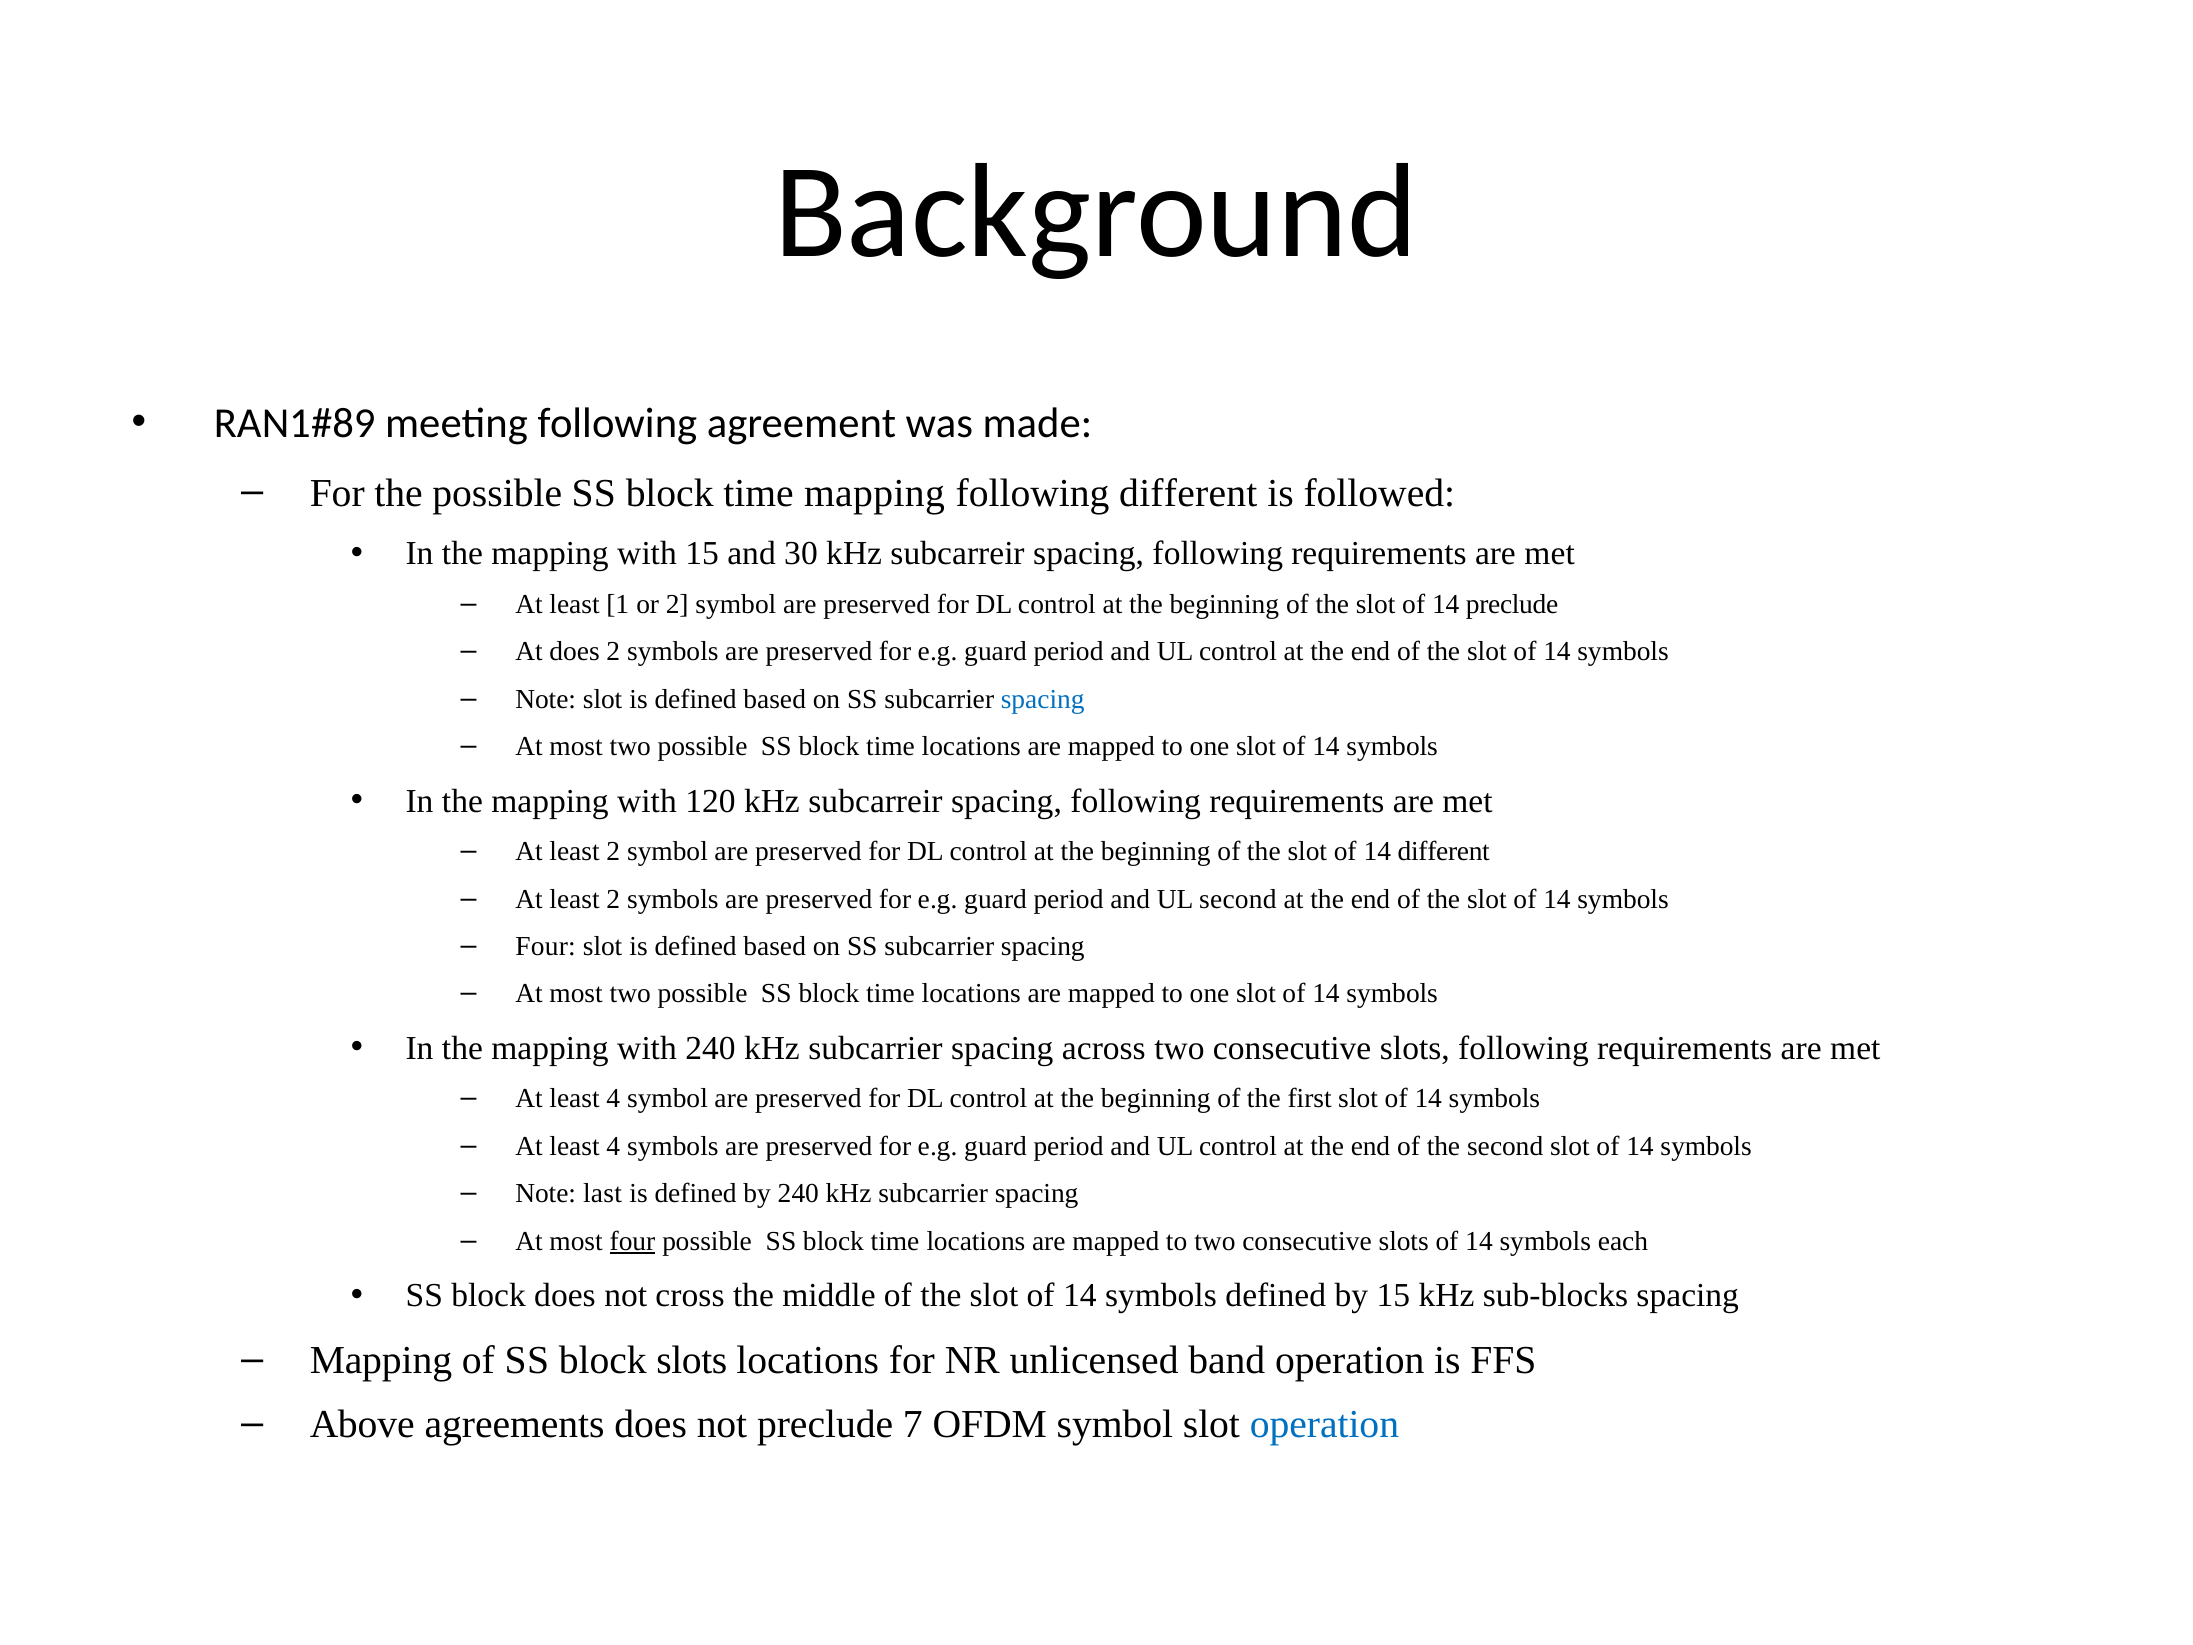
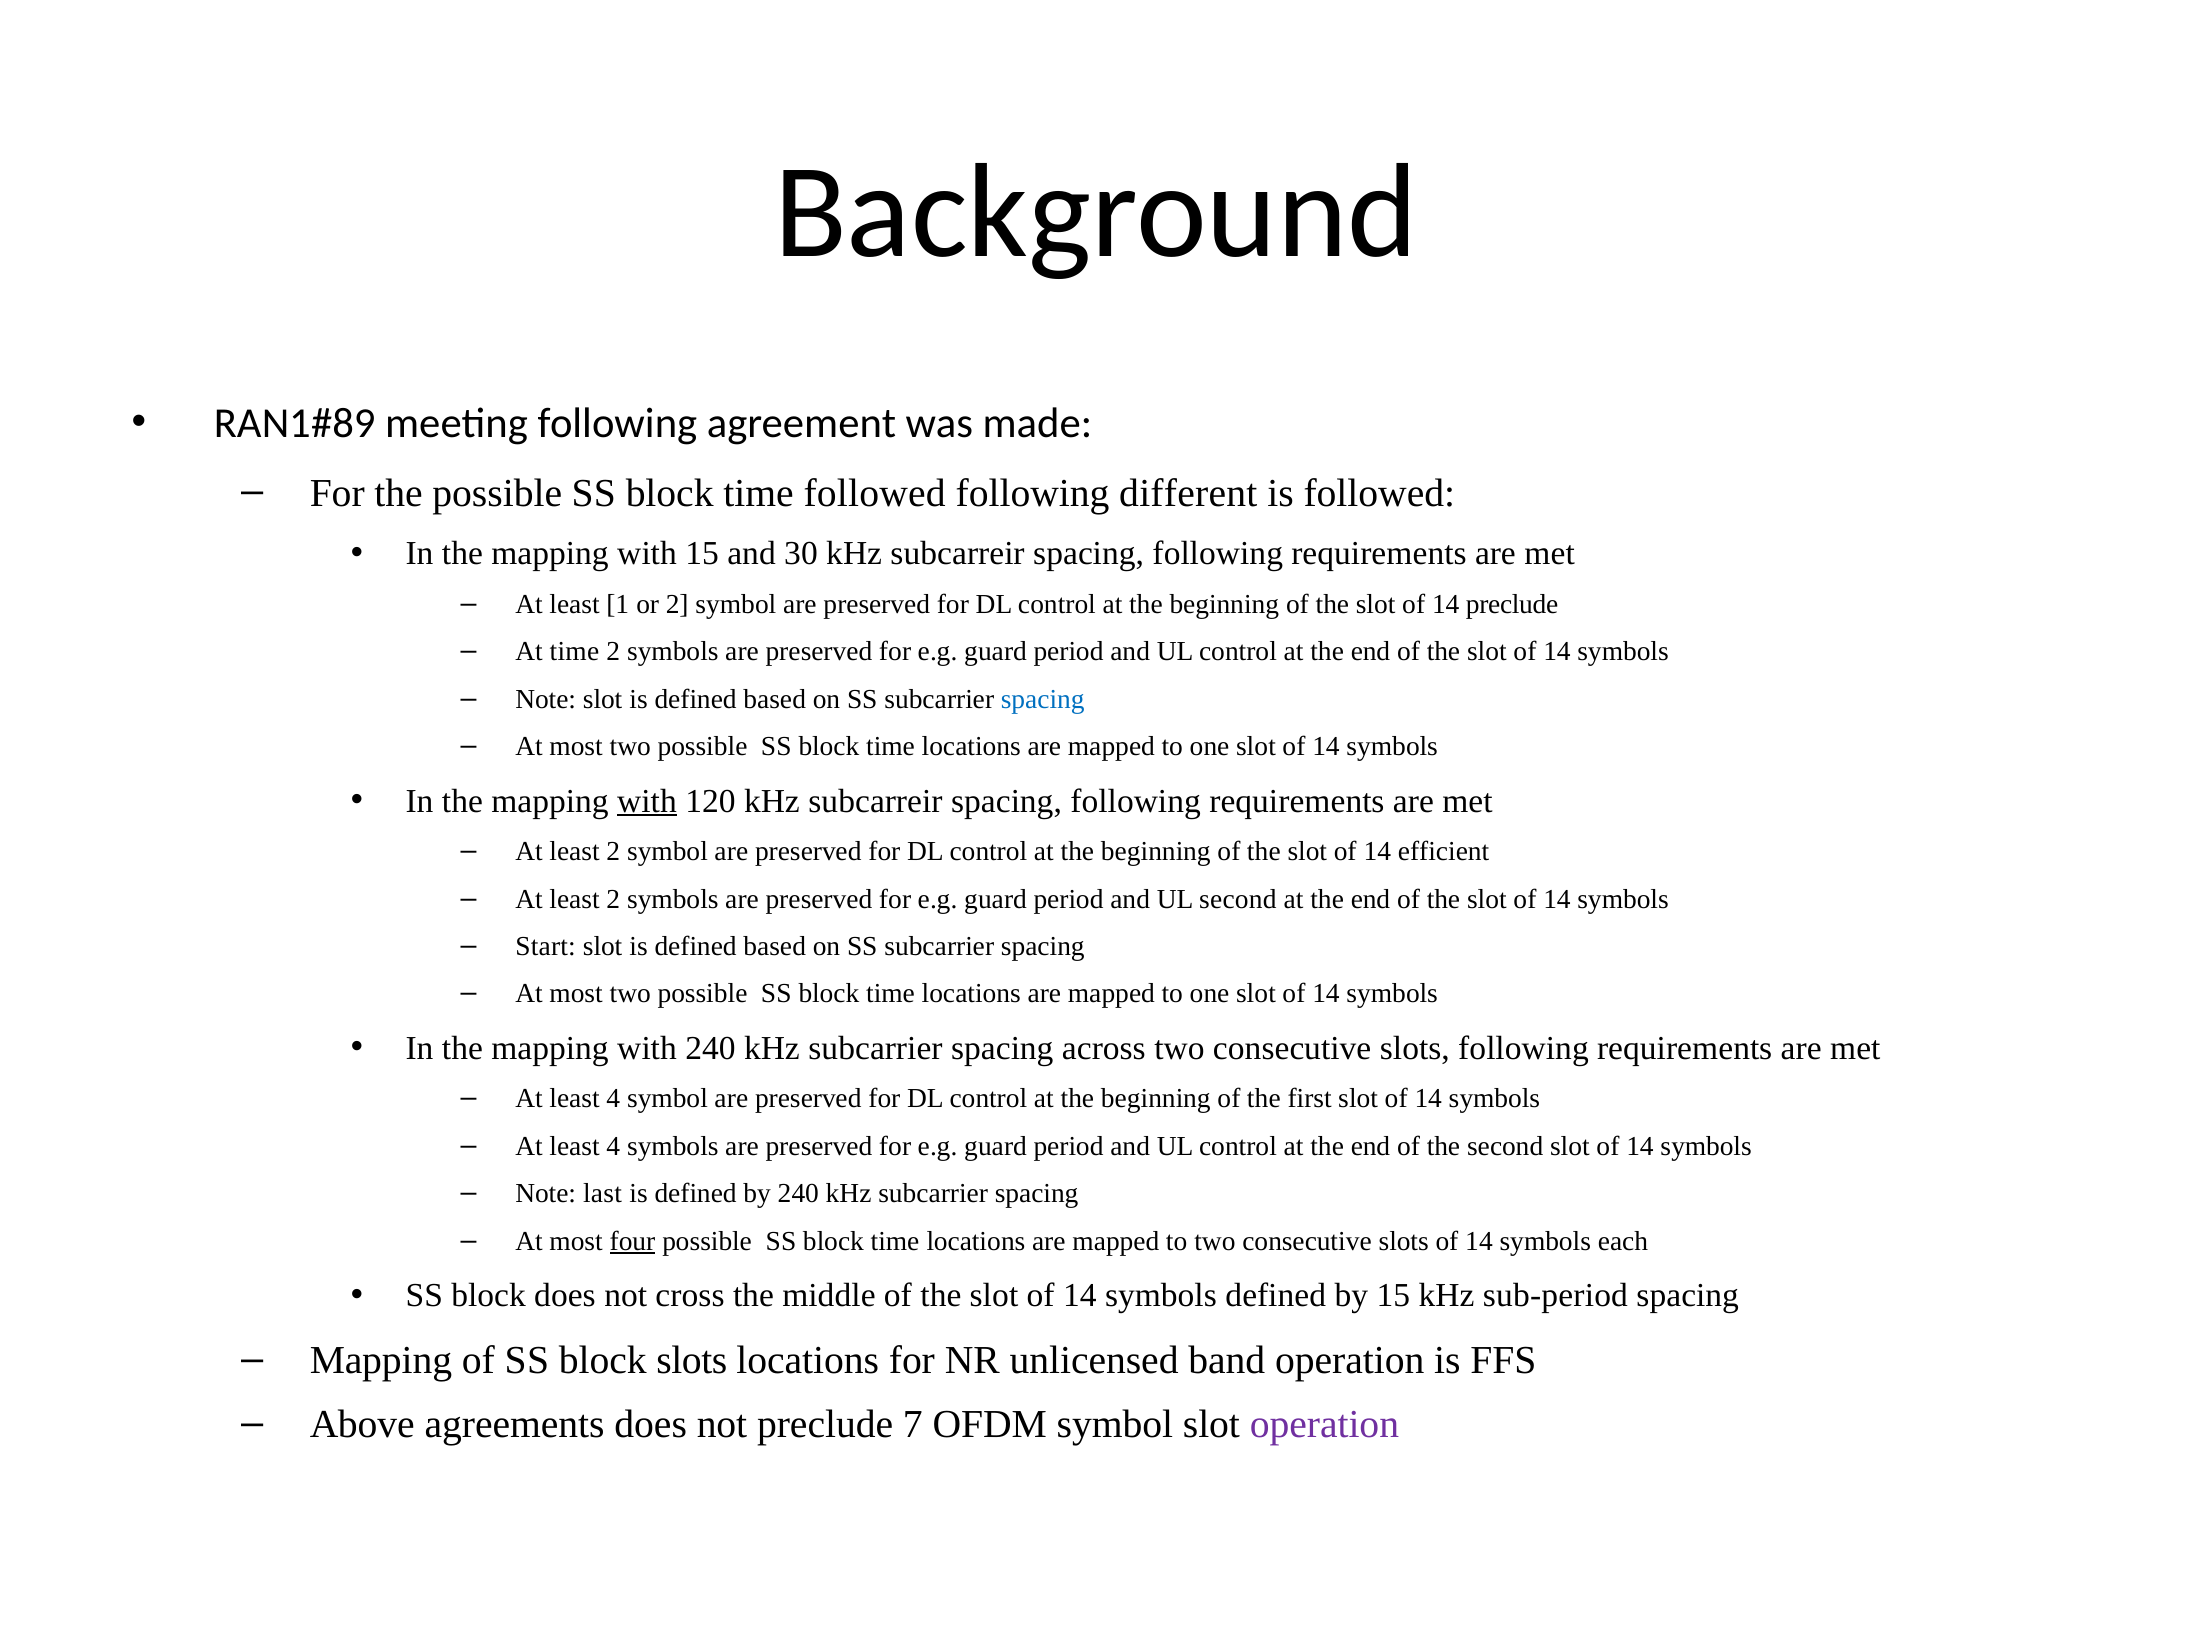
time mapping: mapping -> followed (875, 493)
At does: does -> time (574, 652)
with underline: none -> present (647, 801)
14 different: different -> efficient (1444, 851)
Four: Four -> Start (546, 946)
sub-blocks: sub-blocks -> sub-period (1555, 1295)
operation colour: blue -> purple (1324, 1425)
